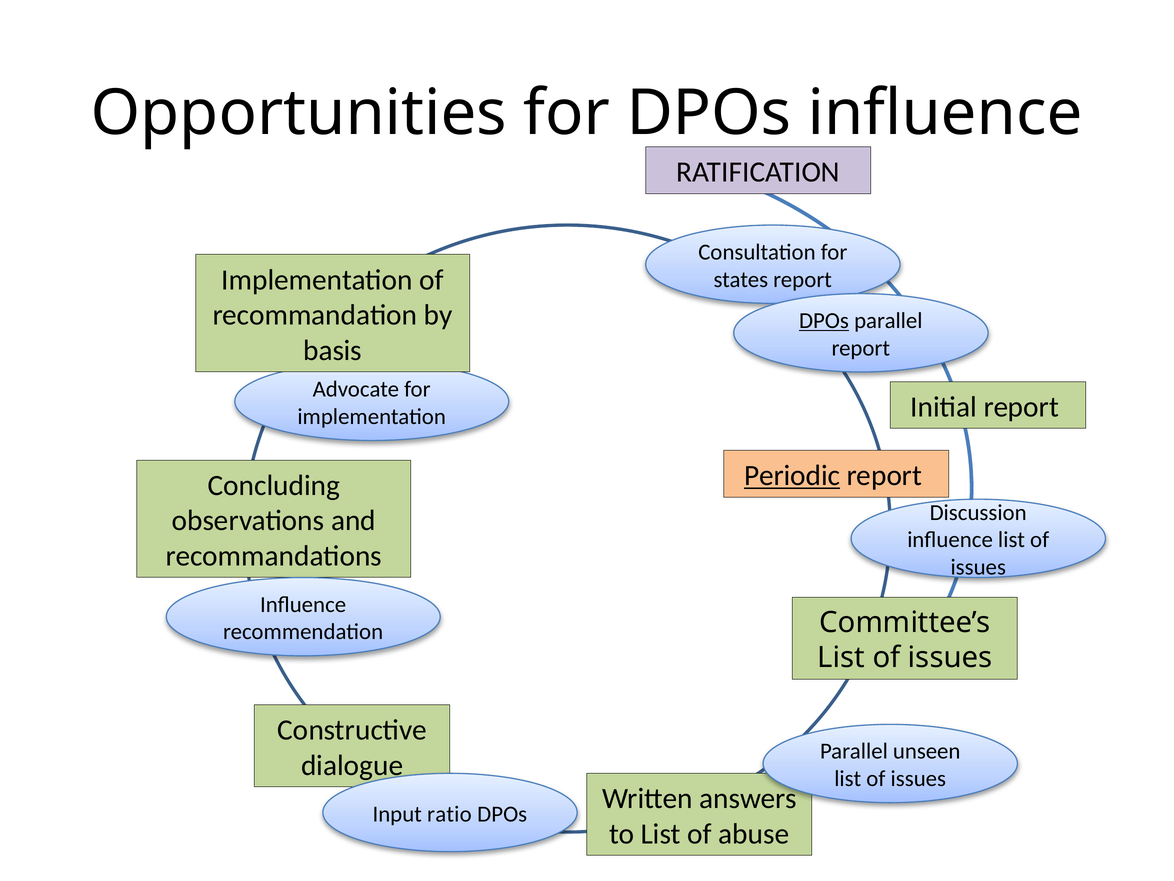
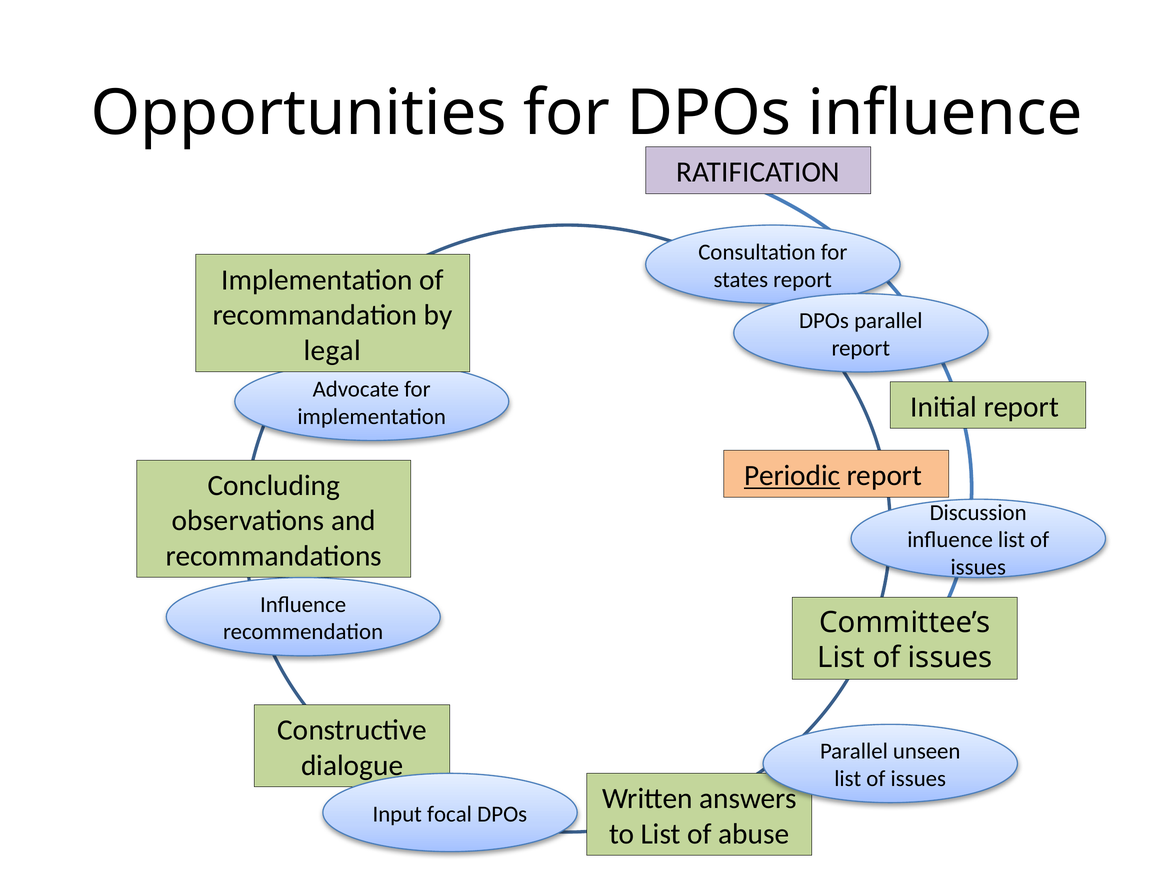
DPOs underline: present -> none (824, 320)
basis: basis -> legal (332, 350)
ratio: ratio -> focal (450, 814)
